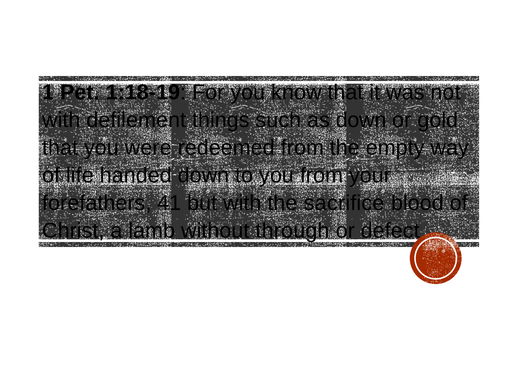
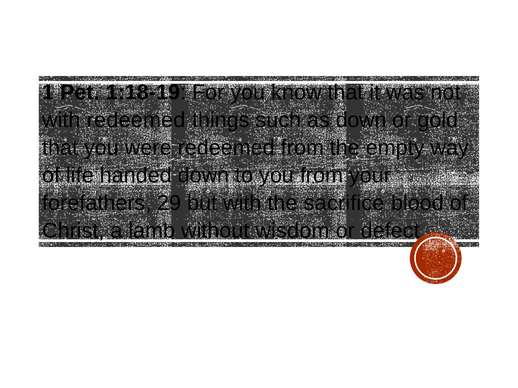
with defilement: defilement -> redeemed (136, 120)
41: 41 -> 29 (169, 203)
through: through -> wisdom (293, 231)
